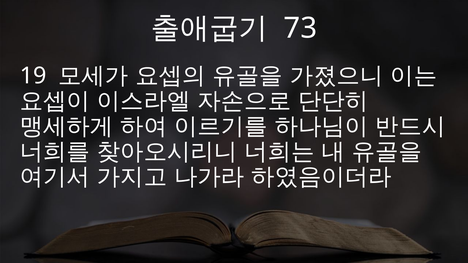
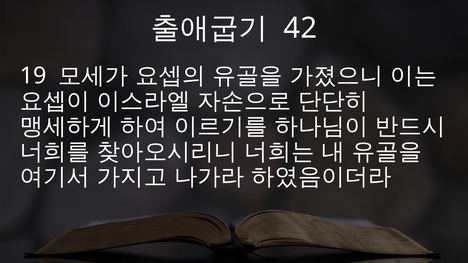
73: 73 -> 42 (300, 28)
